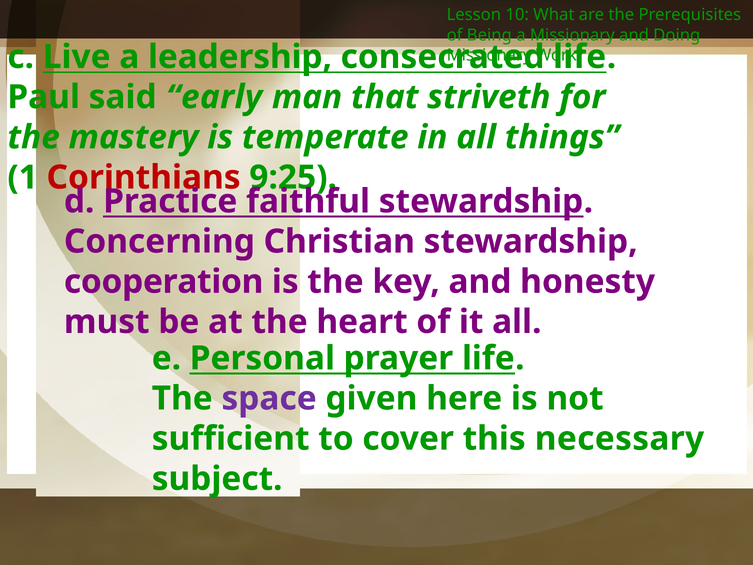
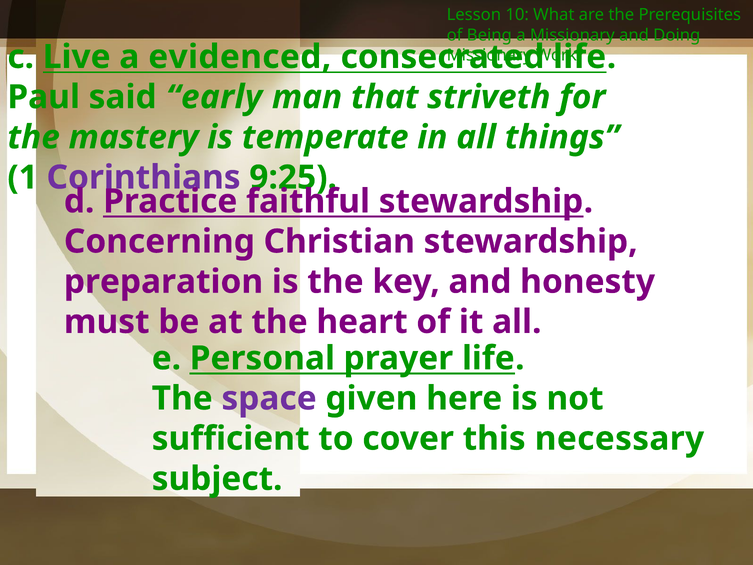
leadership: leadership -> evidenced (240, 57)
Corinthians colour: red -> purple (144, 177)
cooperation: cooperation -> preparation (164, 282)
